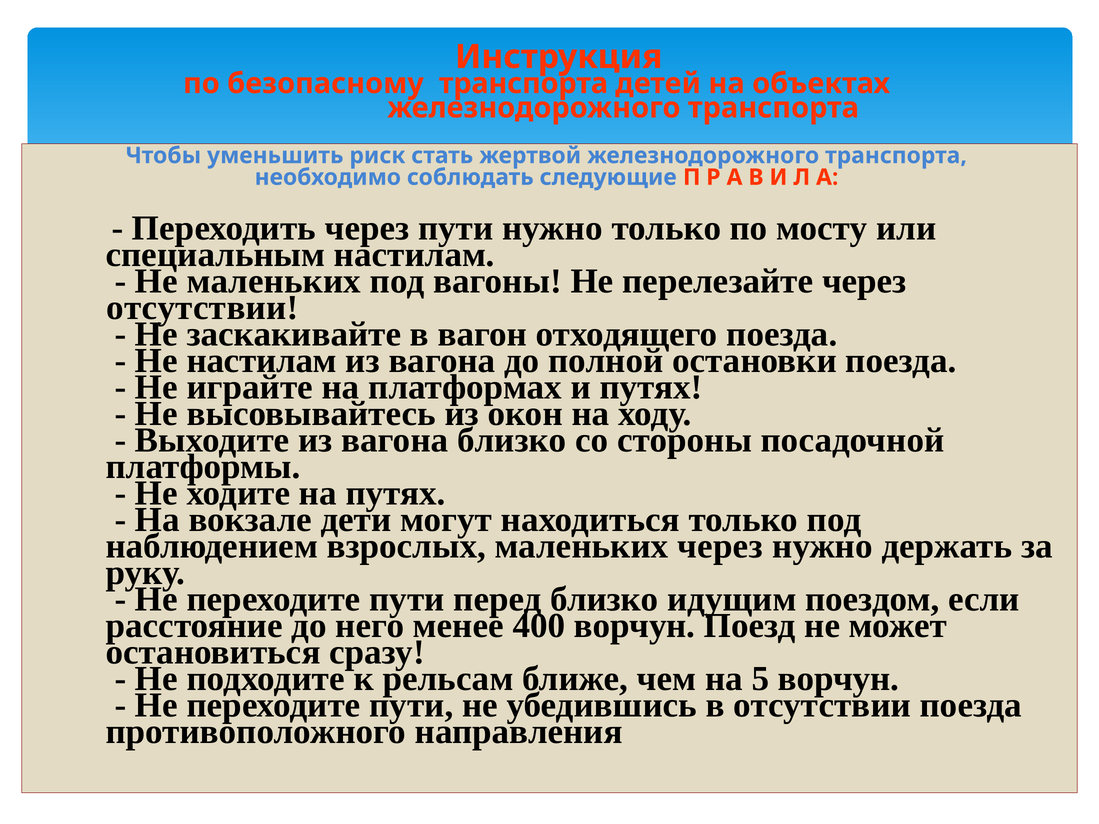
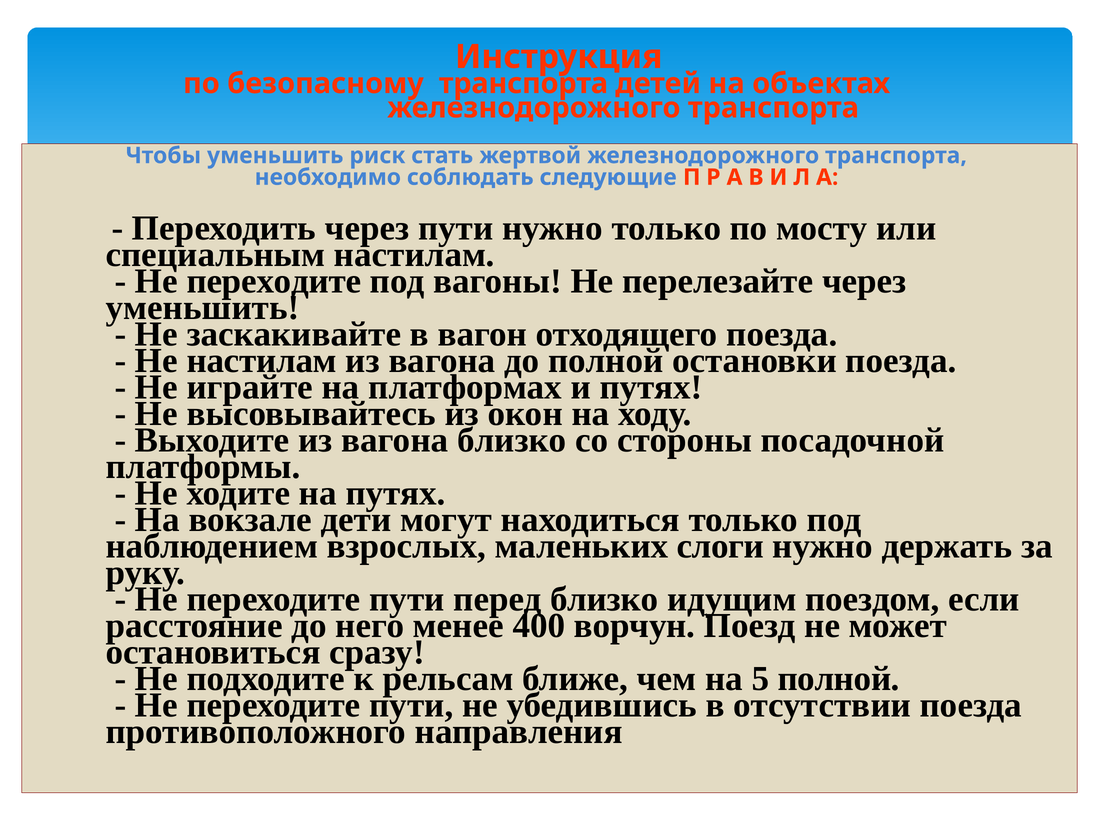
маленьких: маленьких -> переходите (274, 281)
отсутствии: отсутствии -> уменьшить (203, 308)
маленьких через: через -> слоги (720, 546)
5 ворчун: ворчун -> полной (839, 679)
